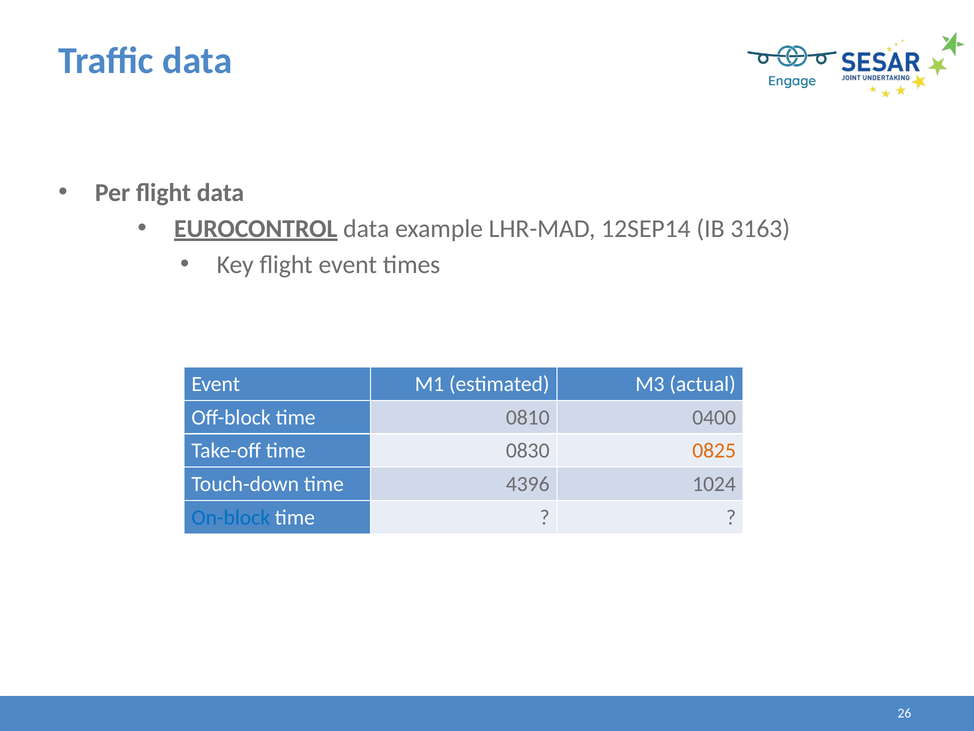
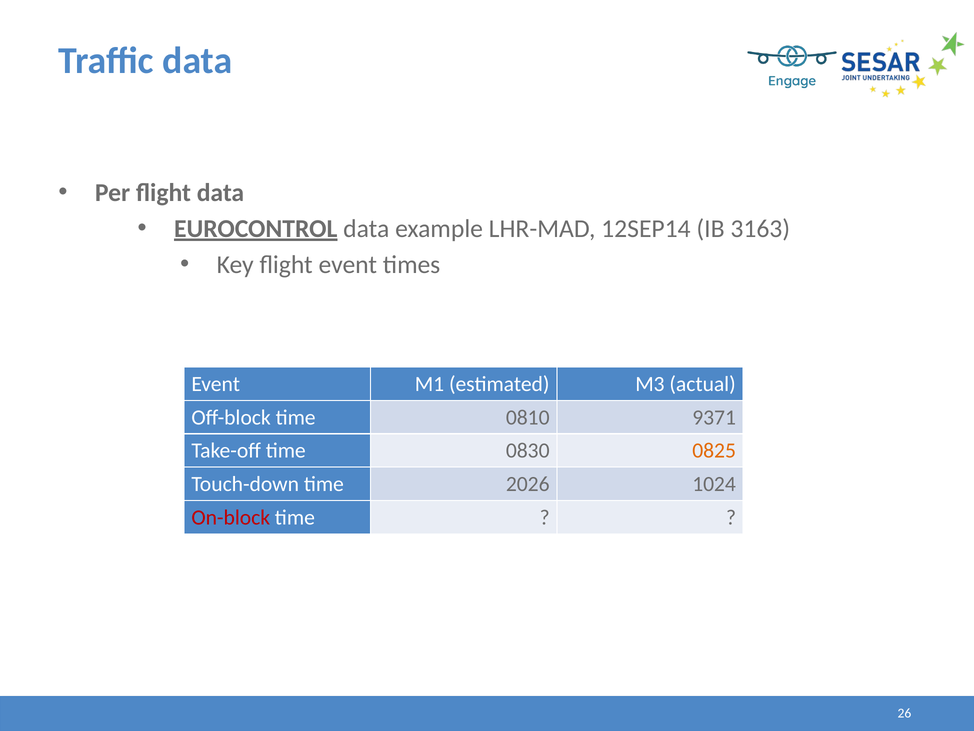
0400: 0400 -> 9371 (714, 417)
4396: 4396 -> 2026 (528, 484)
On-block colour: blue -> red (231, 517)
